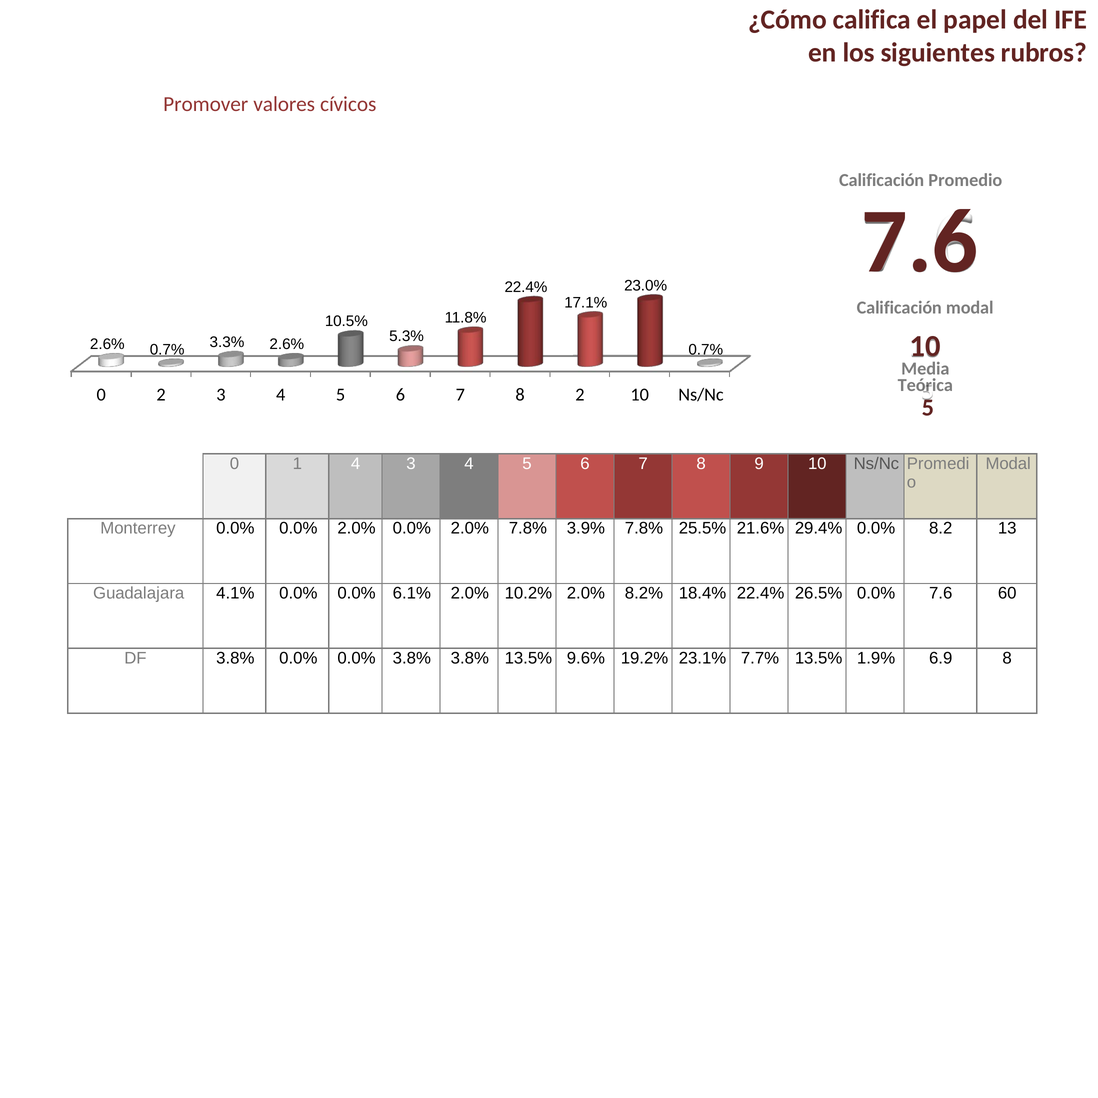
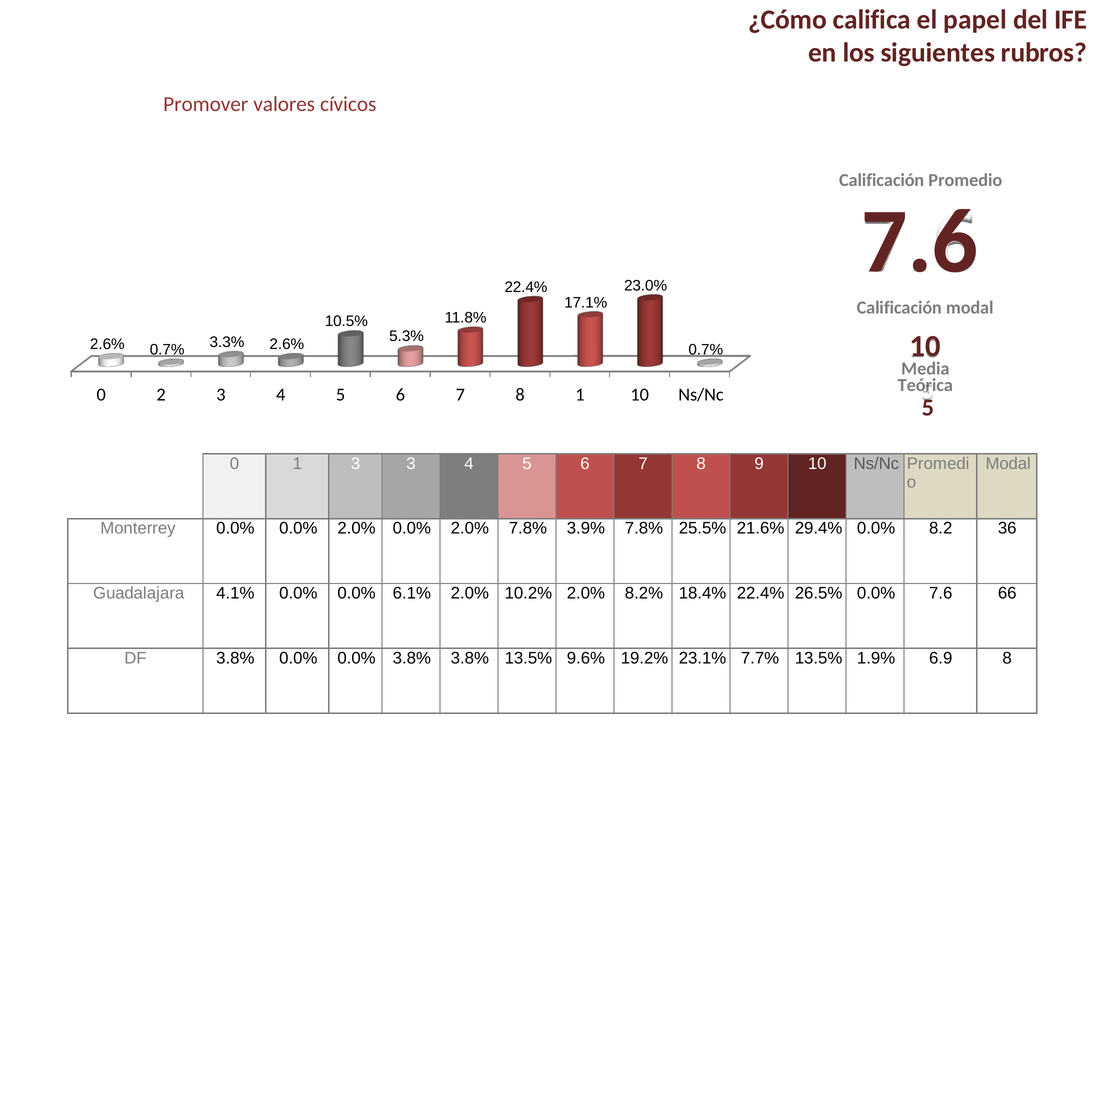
8 2: 2 -> 1 (580, 395)
1 4: 4 -> 3 (356, 464)
13: 13 -> 36 (1007, 528)
60: 60 -> 66 (1007, 593)
